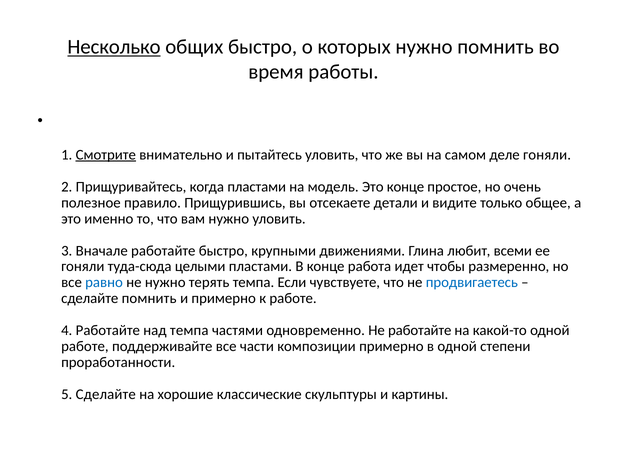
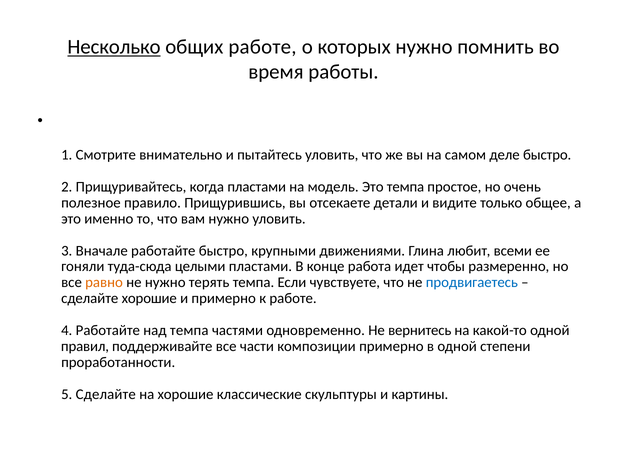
общих быстро: быстро -> работе (262, 47)
Смотрите underline: present -> none (106, 155)
деле гоняли: гоняли -> быстро (547, 155)
Это конце: конце -> темпа (406, 187)
равно colour: blue -> orange (104, 283)
сделайте помнить: помнить -> хорошие (149, 299)
Не работайте: работайте -> вернитесь (420, 331)
работе: работе -> правил (85, 347)
